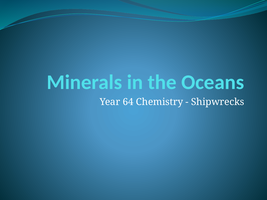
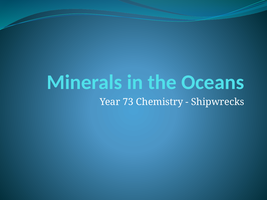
64: 64 -> 73 (128, 102)
